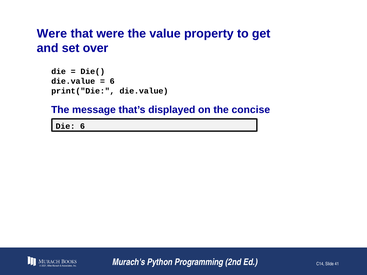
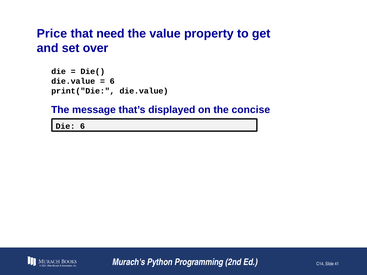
Were: Were -> Price (52, 34)
that were: were -> need (110, 34)
